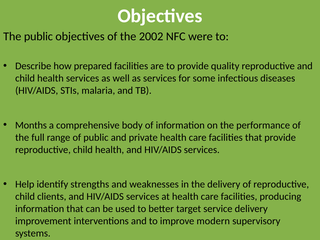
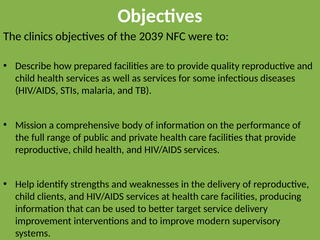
The public: public -> clinics (38, 36)
2002: 2002 -> 2039 (151, 36)
Months: Months -> Mission (31, 125)
